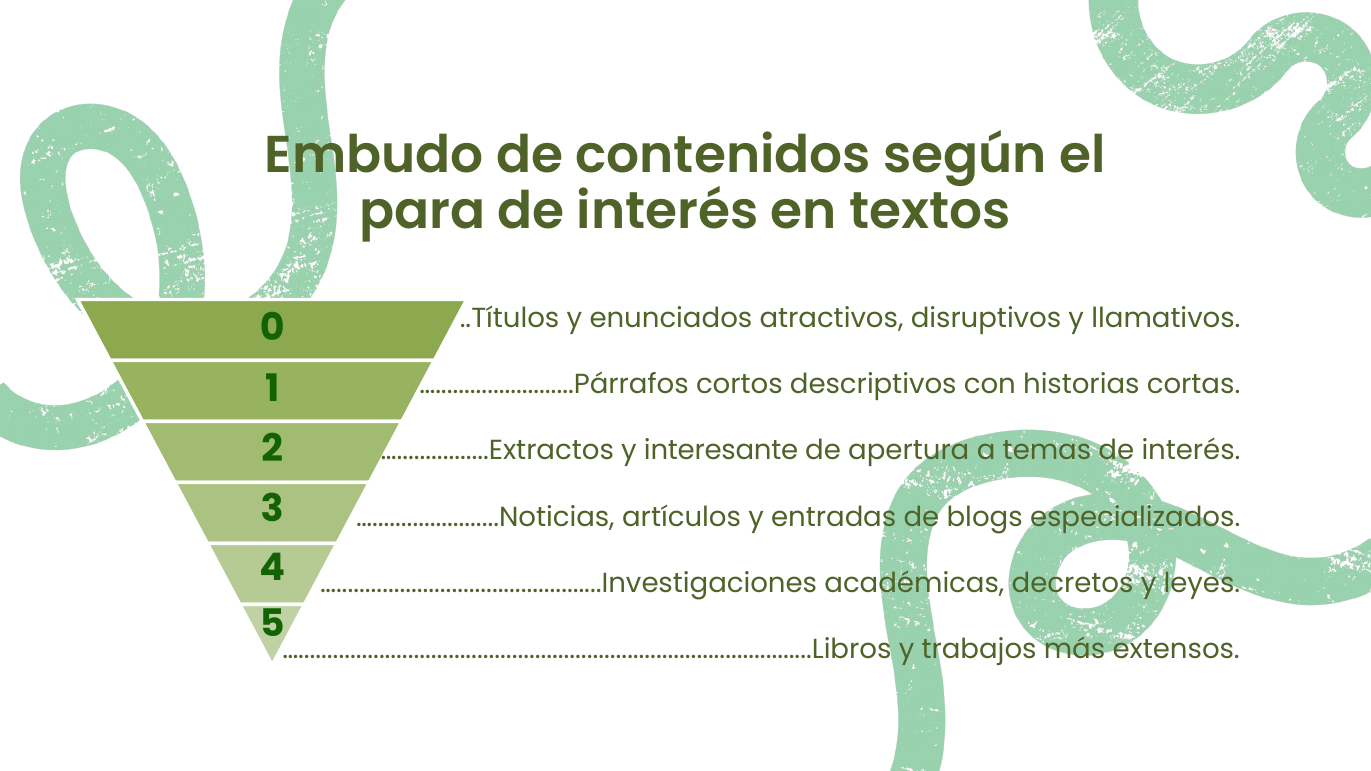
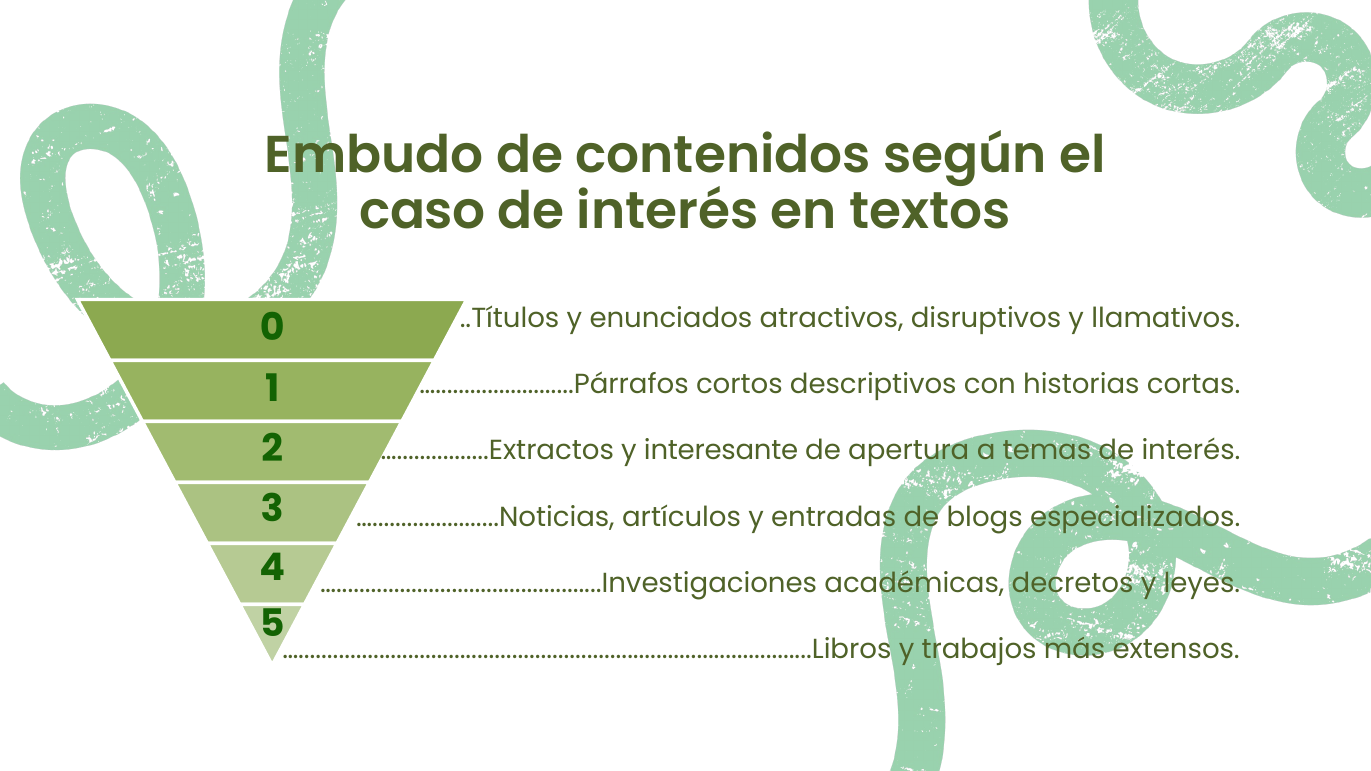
para: para -> caso (423, 212)
